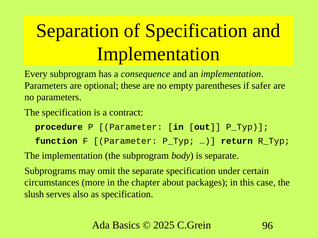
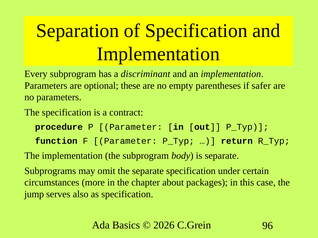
consequence: consequence -> discriminant (146, 74)
slush: slush -> jump (34, 195)
2025: 2025 -> 2026 (164, 226)
